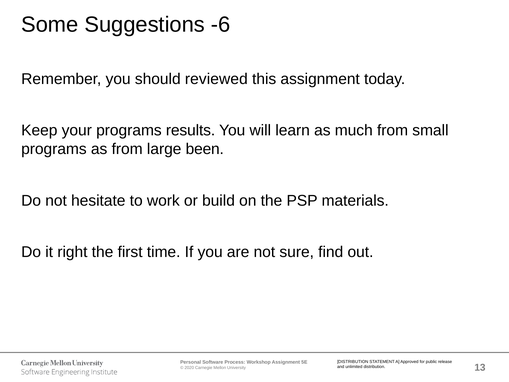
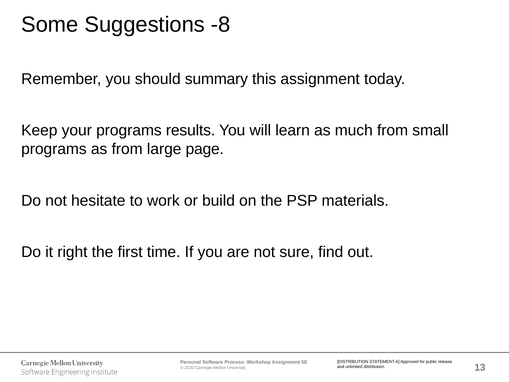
-6: -6 -> -8 (221, 24)
reviewed: reviewed -> summary (216, 79)
been: been -> page (205, 149)
